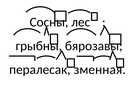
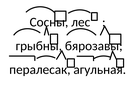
зменная: зменная -> агульная (100, 70)
